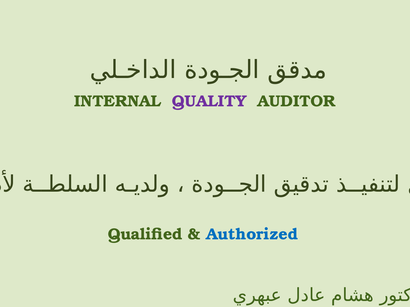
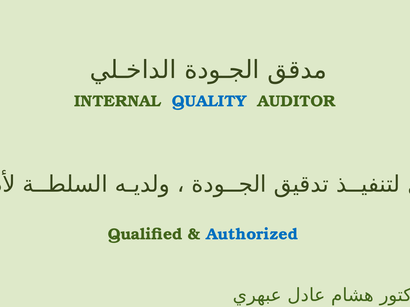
QUALITY colour: purple -> blue (209, 102)
